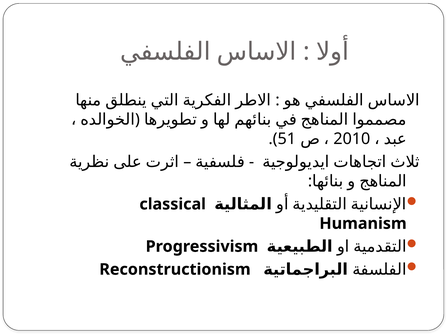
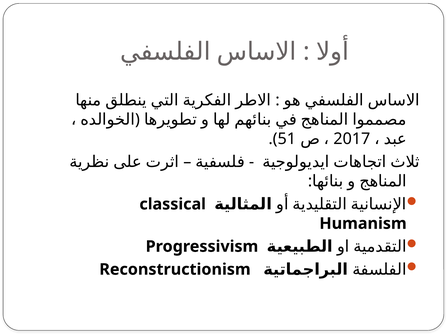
2010: 2010 -> 2017 (352, 139)
